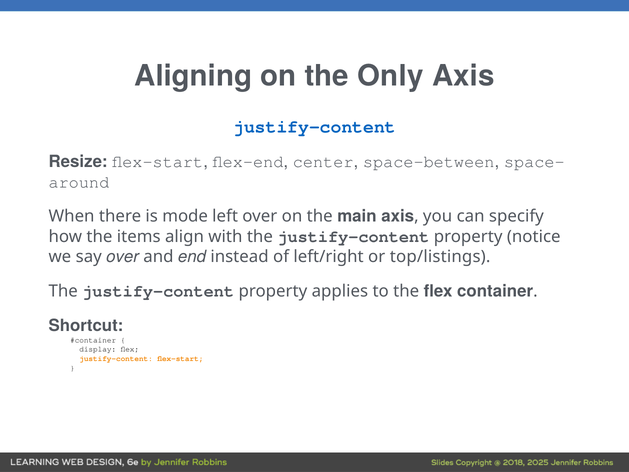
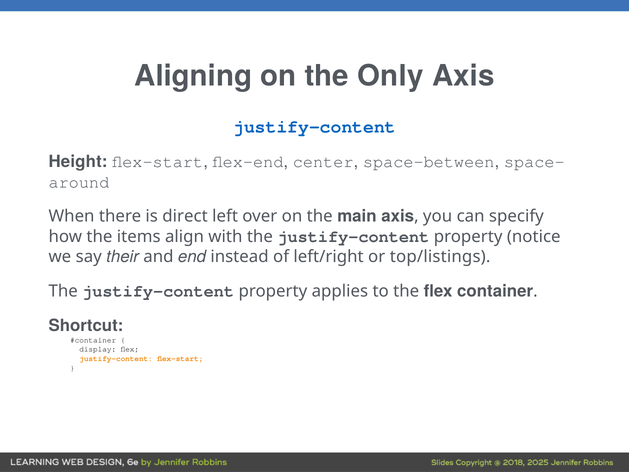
Resize: Resize -> Height (78, 162)
mode: mode -> direct (185, 216)
say over: over -> their (123, 257)
